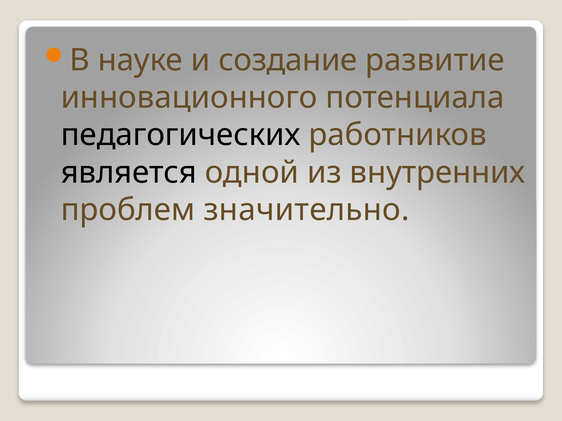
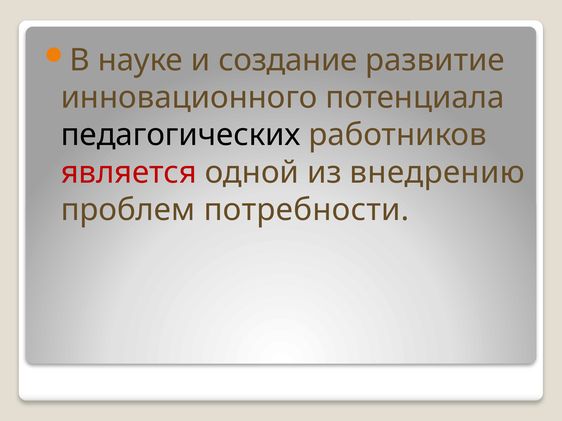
является colour: black -> red (129, 173)
внутренних: внутренних -> внедрению (437, 173)
значительно: значительно -> потребности (306, 210)
